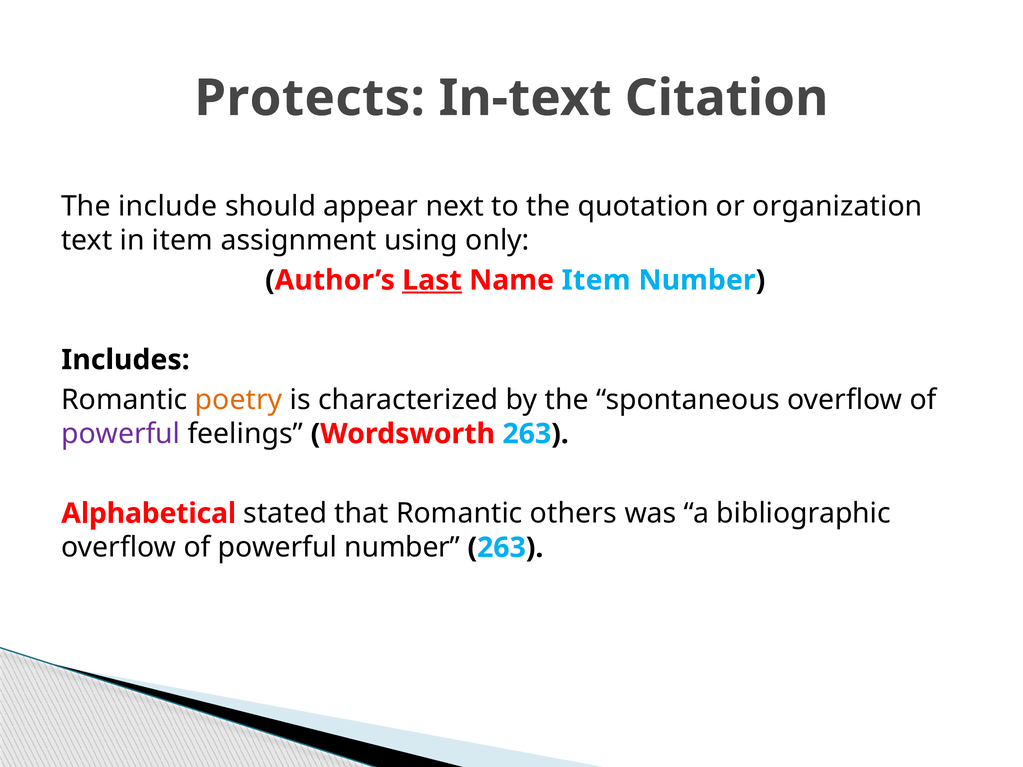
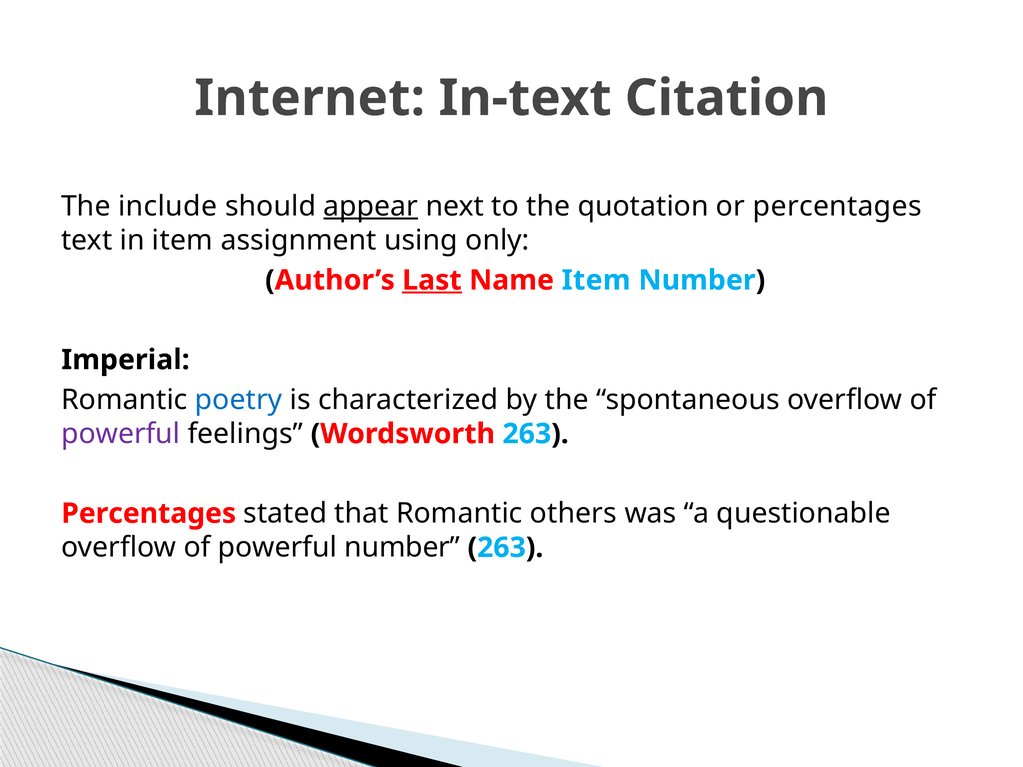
Protects: Protects -> Internet (310, 98)
appear underline: none -> present (371, 206)
or organization: organization -> percentages (837, 206)
Includes: Includes -> Imperial (125, 360)
poetry colour: orange -> blue (239, 400)
Alphabetical: Alphabetical -> Percentages (149, 514)
bibliographic: bibliographic -> questionable (804, 514)
